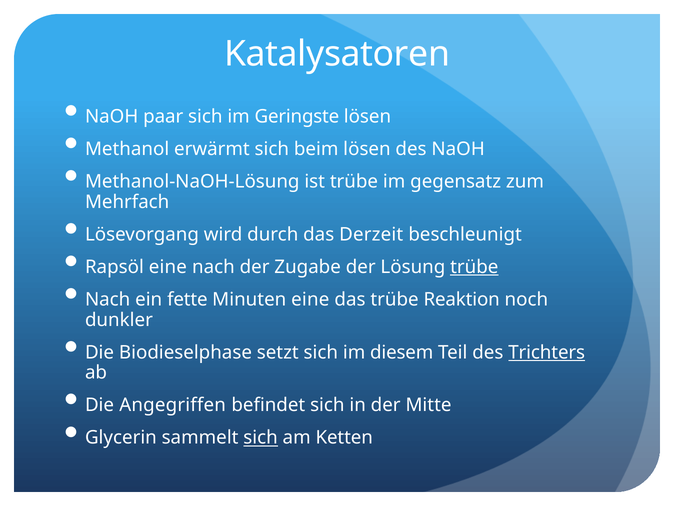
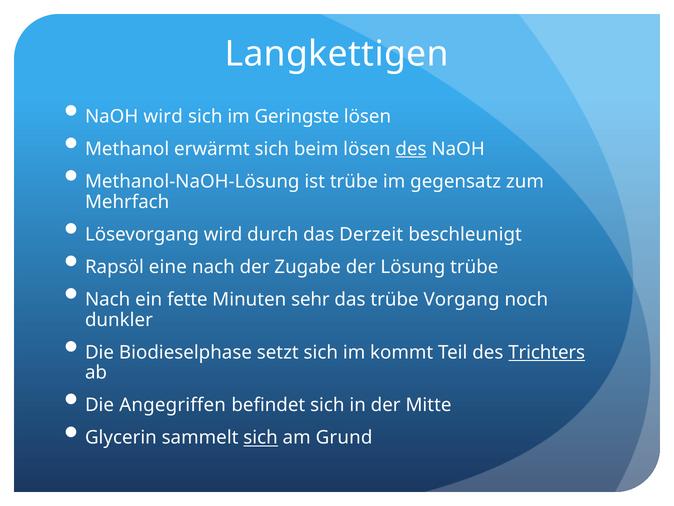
Katalysatoren: Katalysatoren -> Langkettigen (337, 54)
NaOH paar: paar -> wird (163, 116)
des underline: none -> present (411, 149)
trübe underline: present -> none (474, 267)
Minuten eine: eine -> sehr (310, 299)
Reaktion: Reaktion -> Vorgang (462, 299)
diesem: diesem -> kommt (402, 352)
Ketten: Ketten -> Grund (344, 437)
